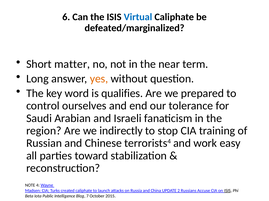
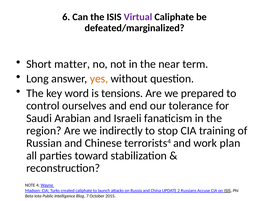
Virtual colour: blue -> purple (138, 17)
qualifies: qualifies -> tensions (122, 94)
easy: easy -> plan (230, 144)
